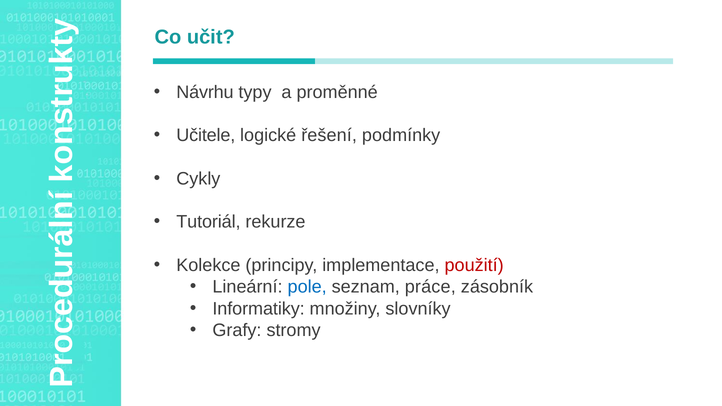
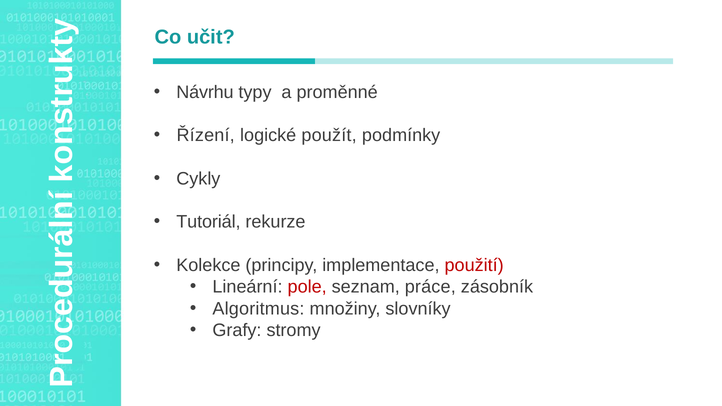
Učitele: Učitele -> Řízení (206, 135)
řešení: řešení -> použít (329, 135)
pole colour: blue -> red (307, 287)
Informatiky: Informatiky -> Algoritmus (258, 309)
